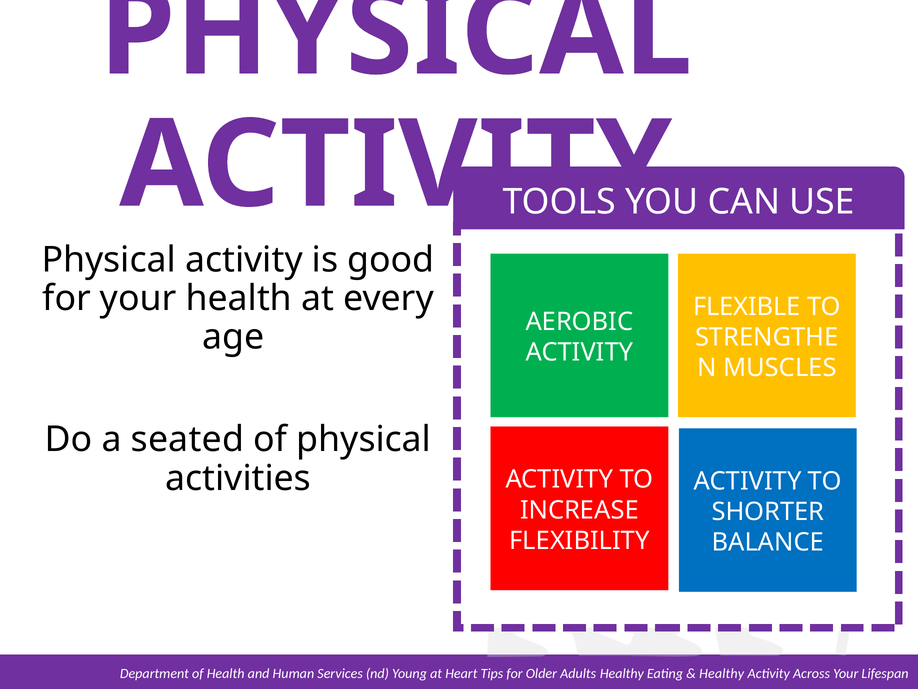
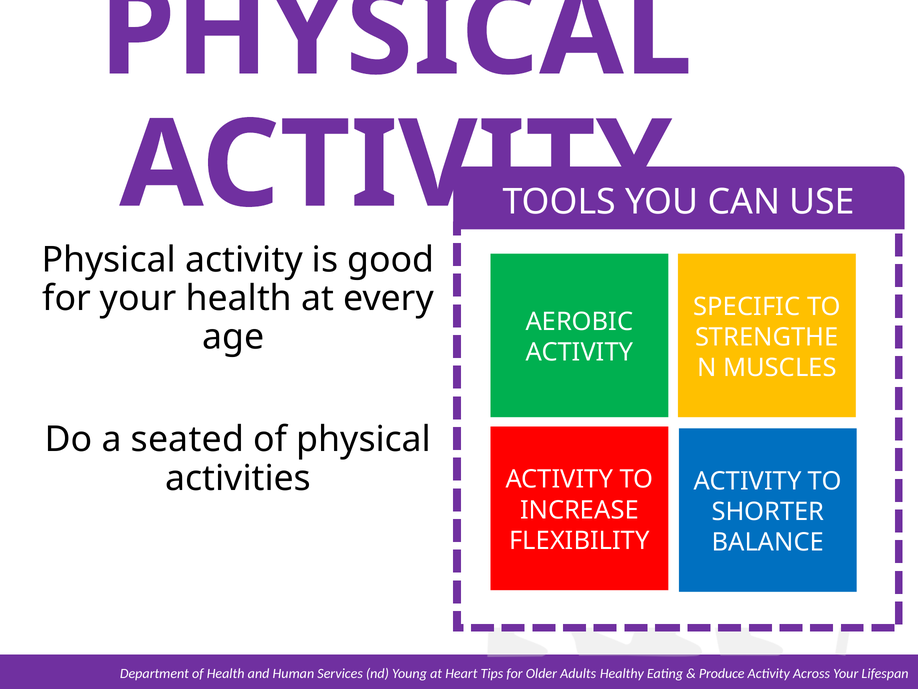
FLEXIBLE: FLEXIBLE -> SPECIFIC (747, 306)
Healthy: Healthy -> Produce (722, 673)
